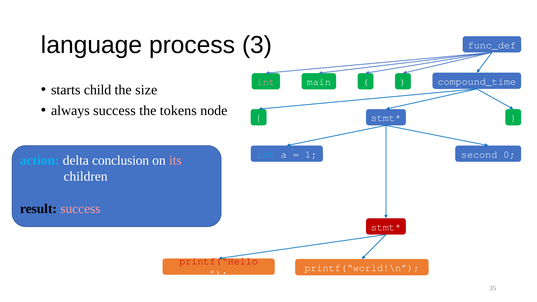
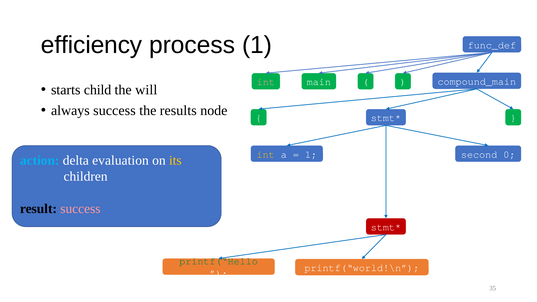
language: language -> efficiency (92, 45)
process 3: 3 -> 1 (257, 45)
compound_time: compound_time -> compound_main (477, 81)
size: size -> will (146, 90)
tokens: tokens -> results (178, 111)
int colour: light blue -> yellow (266, 154)
conclusion: conclusion -> evaluation (120, 160)
its colour: pink -> yellow (175, 160)
printf(“Hello colour: red -> green (219, 261)
